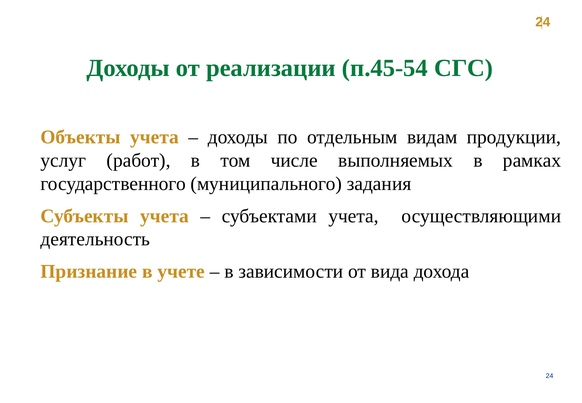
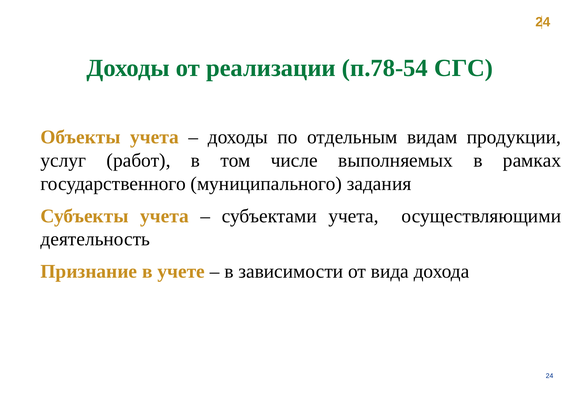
п.45-54: п.45-54 -> п.78-54 (385, 68)
